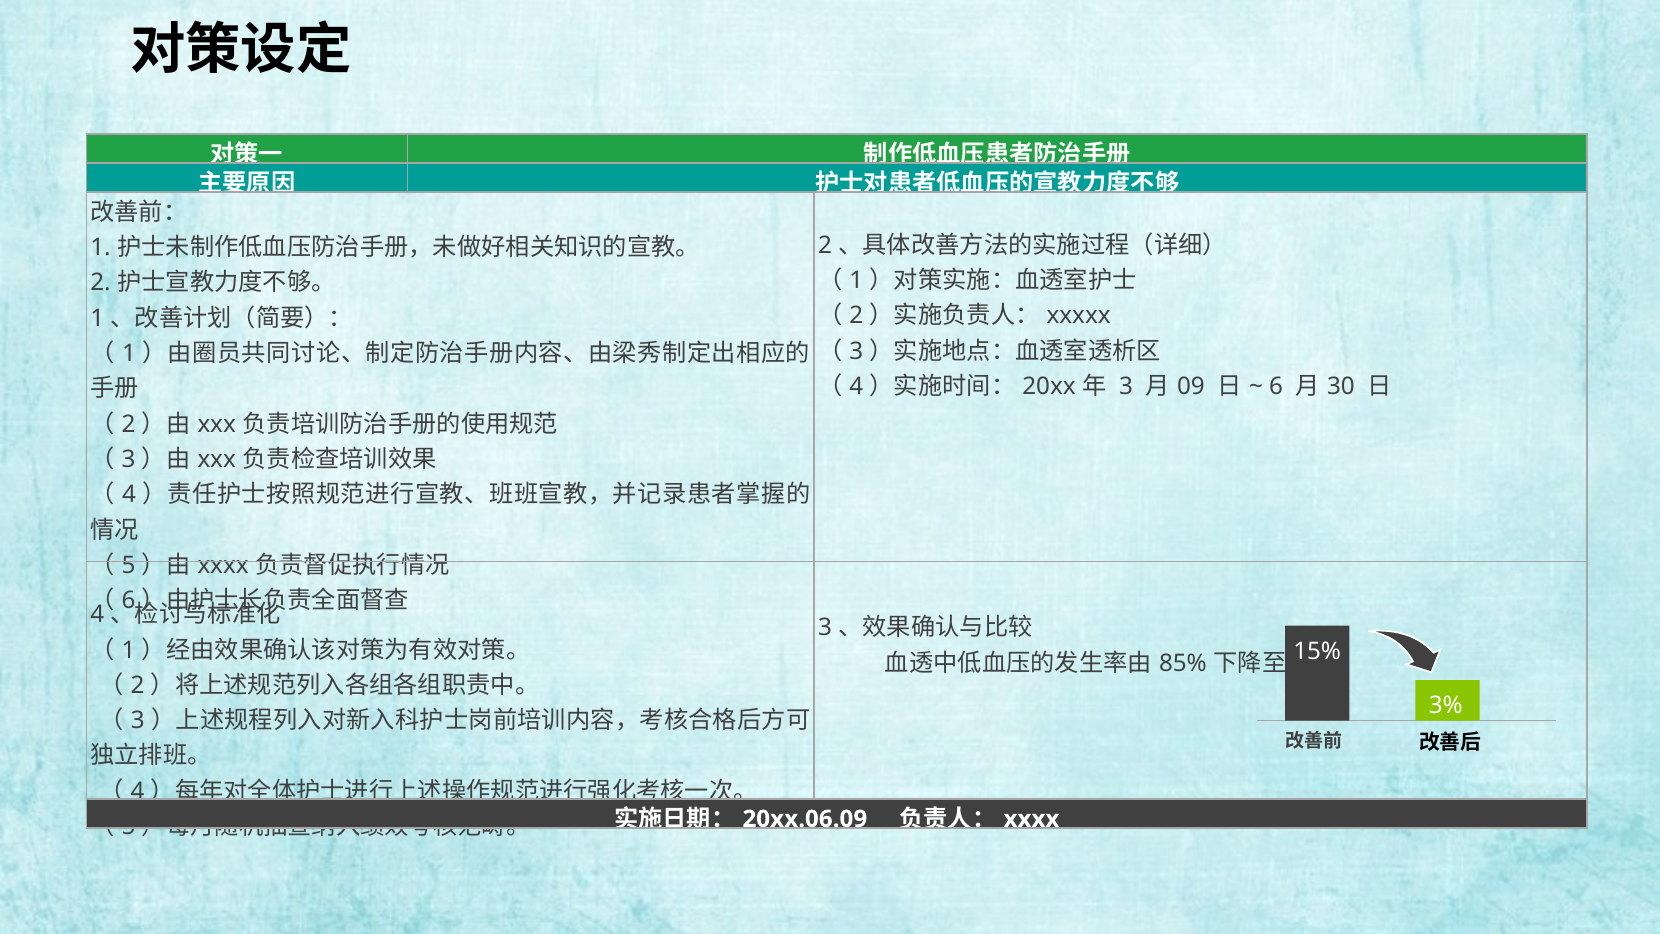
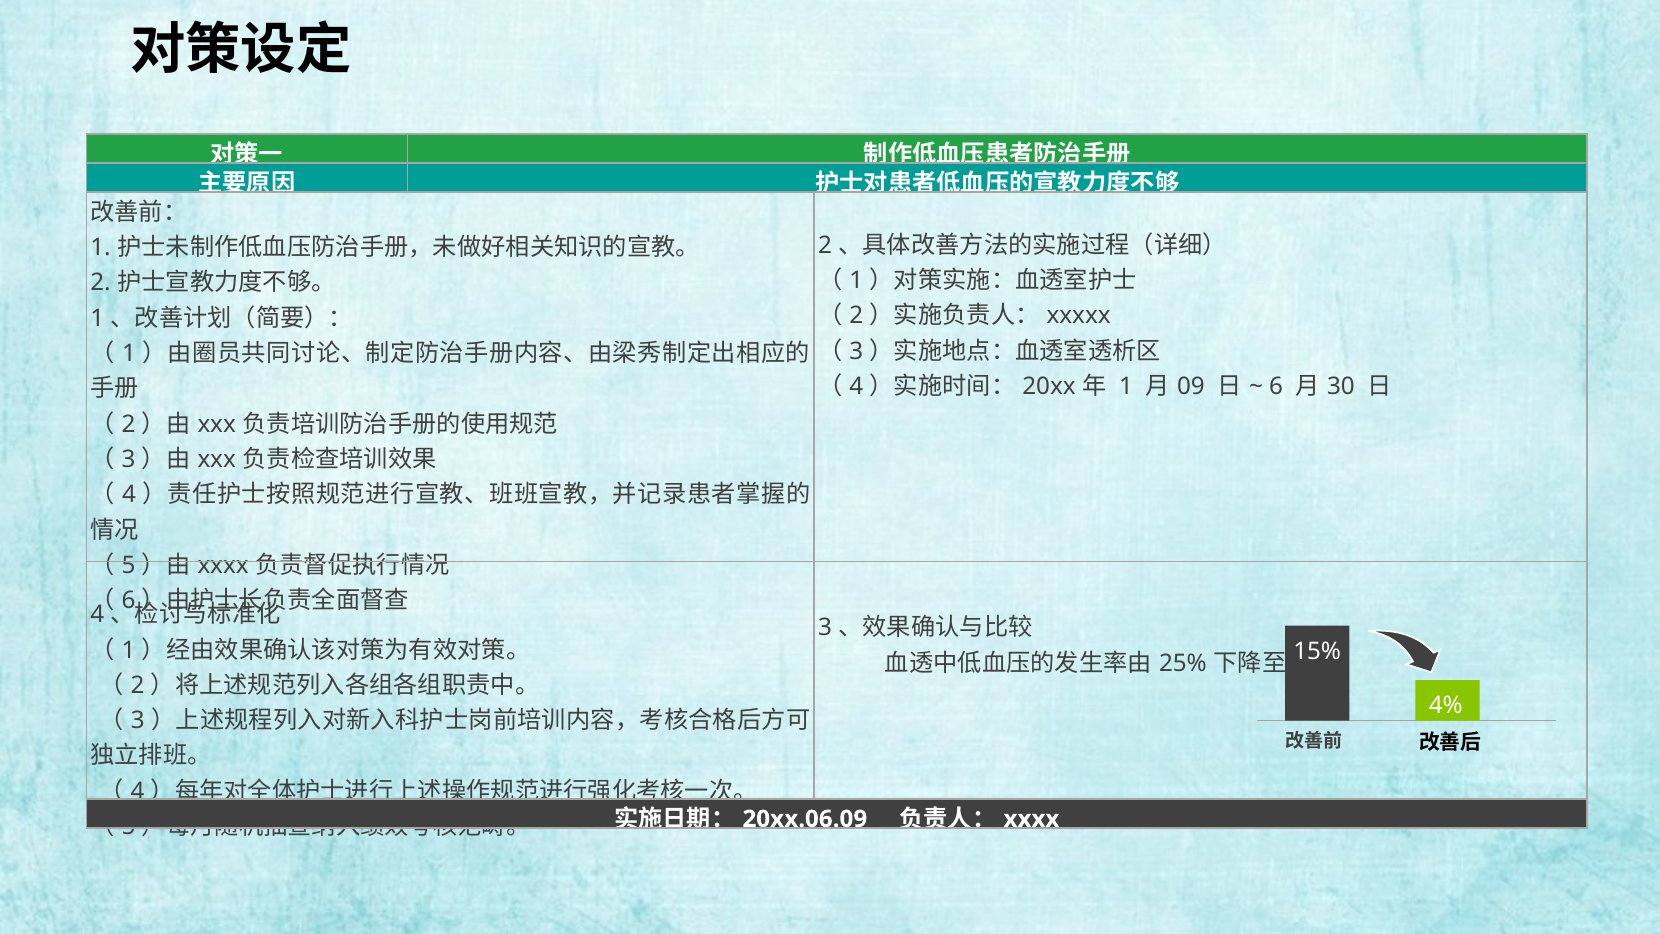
3: 3 -> 1 (1126, 386)
85%: 85% -> 25% (1183, 663)
3%: 3% -> 4% (1446, 705)
